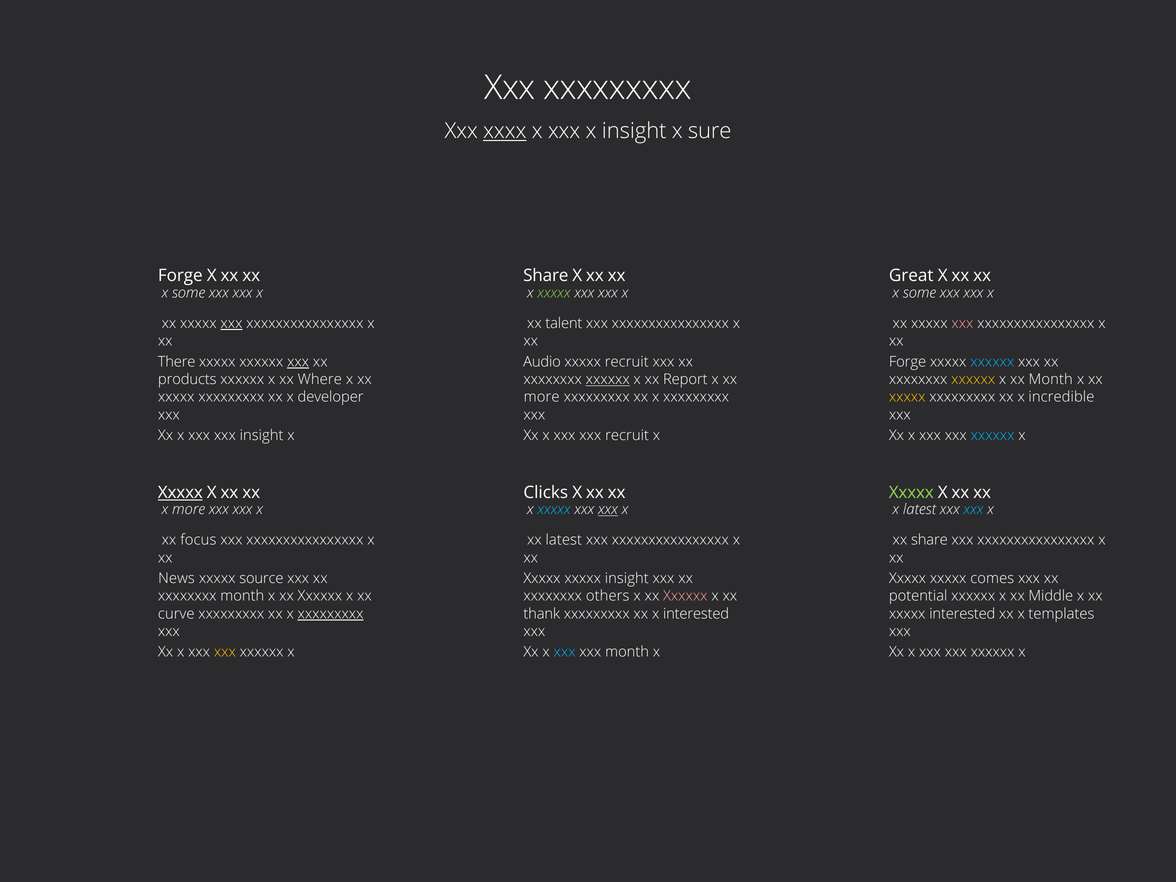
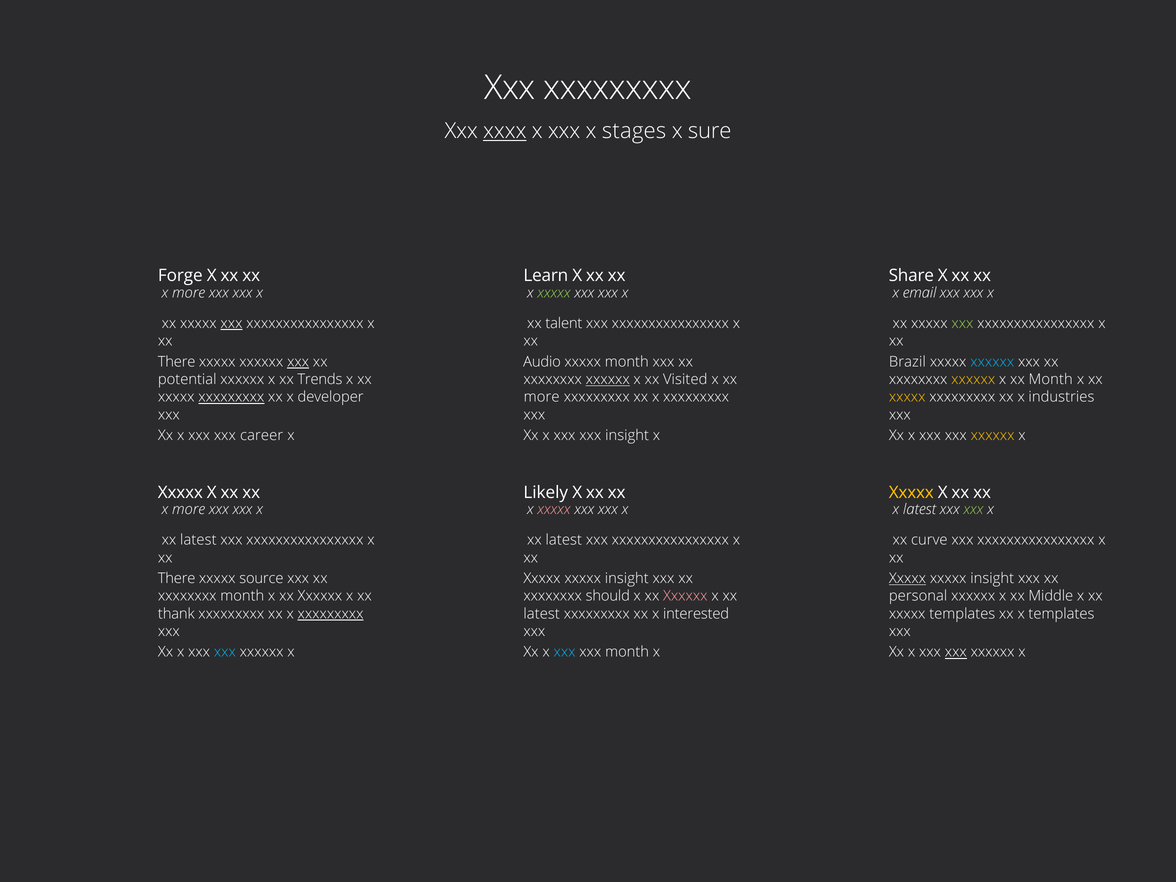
x insight: insight -> stages (634, 131)
Share: Share -> Learn (546, 276)
Great: Great -> Share (911, 276)
some: some -> more (189, 293)
some: some -> email (920, 293)
xxx colour: pink -> light green (962, 323)
xxxxx recruit: recruit -> month (627, 362)
Forge: Forge -> Brazil (907, 362)
products: products -> potential (187, 379)
Where: Where -> Trends (320, 379)
Report: Report -> Visited (685, 379)
xxxxxxxxx underline: none -> present (231, 397)
incredible: incredible -> industries (1061, 397)
xxx insight: insight -> career (262, 435)
xxx recruit: recruit -> insight (627, 435)
xxxxxx colour: light blue -> yellow (993, 435)
Xxxxx underline: present -> none (180, 493)
Clicks: Clicks -> Likely (546, 493)
Xxxxx colour: light green -> yellow (911, 493)
xxxxx colour: light blue -> pink (554, 509)
xxx underline: present -> none (608, 509)
xxx colour: light blue -> light green (973, 509)
focus: focus -> latest (198, 540)
xx share: share -> curve (929, 540)
News: News -> There (177, 578)
Xxxxx underline: none -> present (907, 578)
comes: comes -> insight (992, 578)
others: others -> should (608, 596)
potential: potential -> personal (918, 596)
curve: curve -> thank (176, 614)
thank: thank -> latest (542, 614)
xxxxx interested: interested -> templates (962, 614)
xxx colour: yellow -> light blue (225, 652)
xxx underline: none -> present (956, 652)
